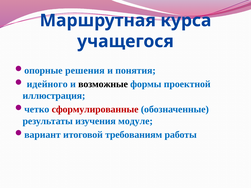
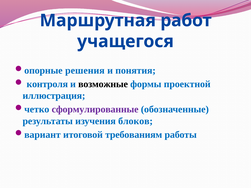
курса: курса -> работ (186, 21)
идейного: идейного -> контроля (47, 84)
сформулированные colour: red -> purple (95, 109)
модуле: модуле -> блоков (135, 121)
